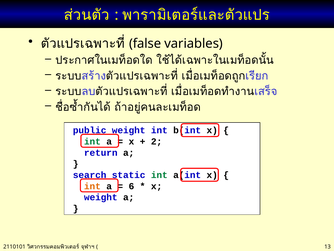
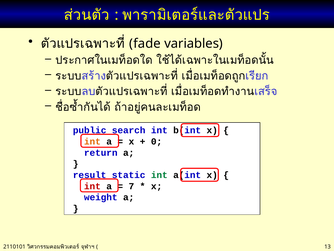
false: false -> fade (145, 44)
public weight: weight -> search (129, 130)
int colour: green -> orange (92, 141)
2: 2 -> 0 (157, 141)
search: search -> result (90, 175)
int colour: orange -> red (92, 186)
6: 6 -> 7 (131, 186)
